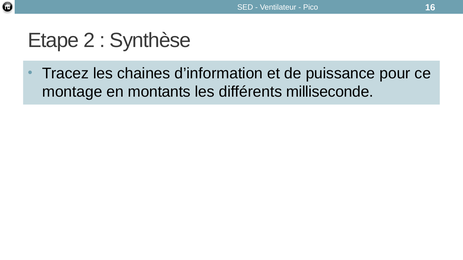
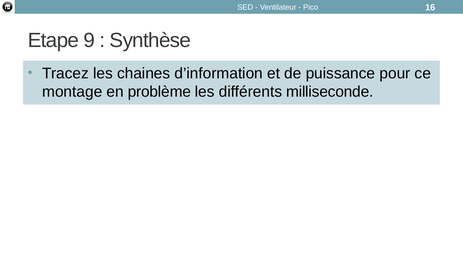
2: 2 -> 9 (89, 40)
montants: montants -> problème (159, 92)
